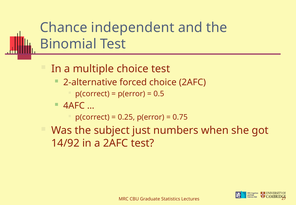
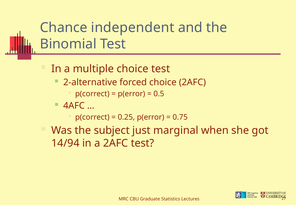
numbers: numbers -> marginal (176, 130)
14/92: 14/92 -> 14/94 (65, 143)
